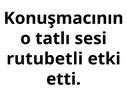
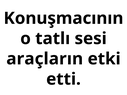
rutubetli: rutubetli -> araçların (45, 59)
